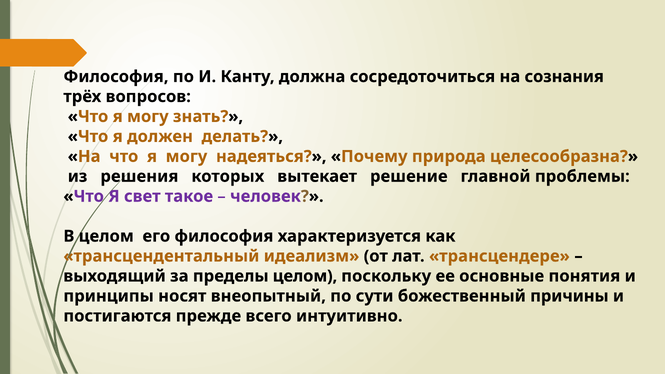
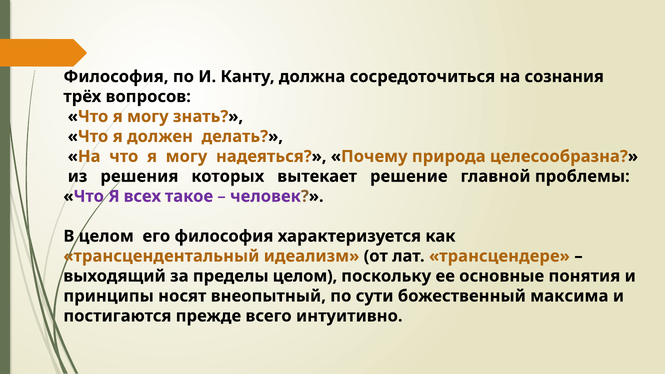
свет: свет -> всех (142, 196)
причины: причины -> максима (569, 296)
